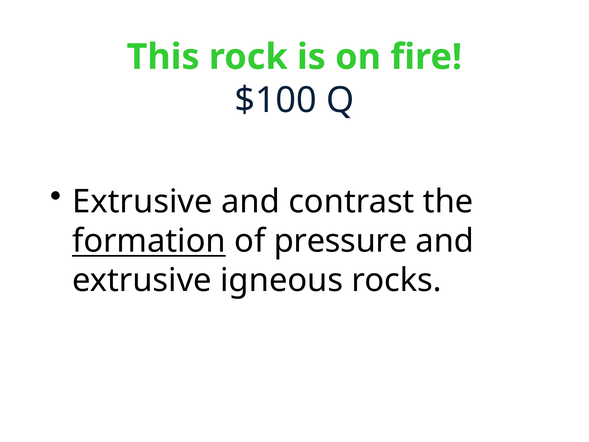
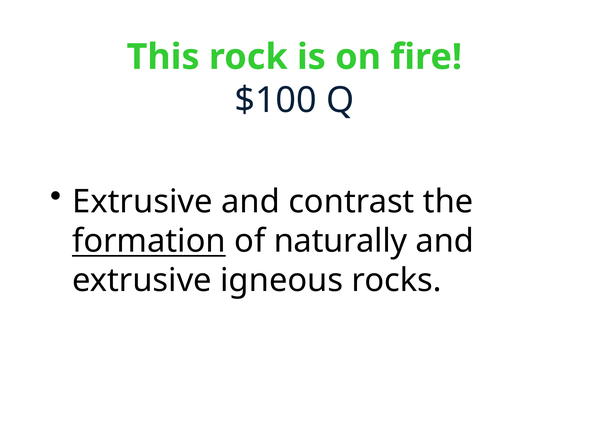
pressure: pressure -> naturally (340, 241)
